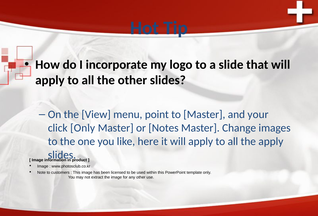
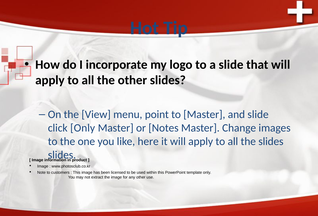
and your: your -> slide (258, 115)
the apply: apply -> slides (271, 142)
